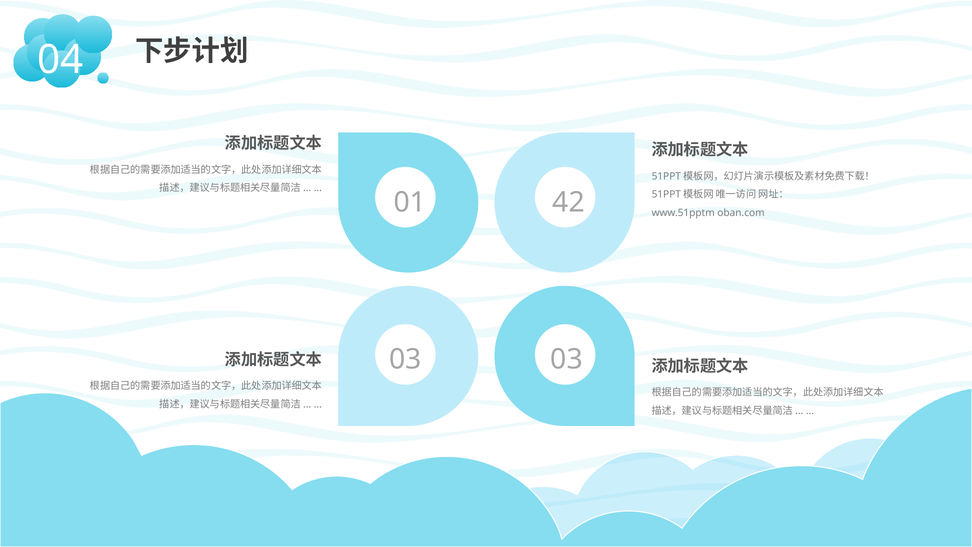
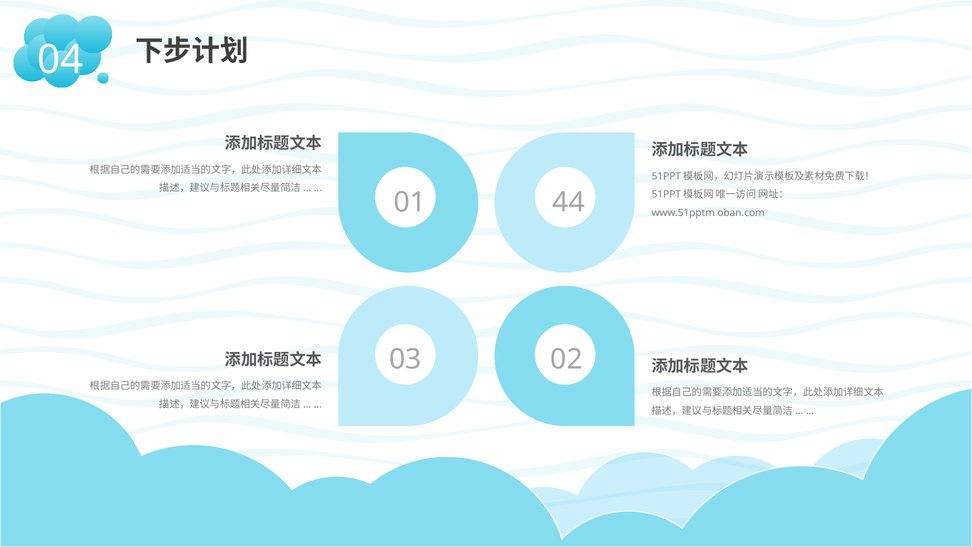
42: 42 -> 44 (569, 202)
03 03: 03 -> 02 (567, 359)
